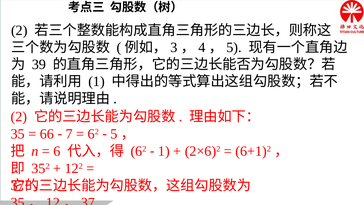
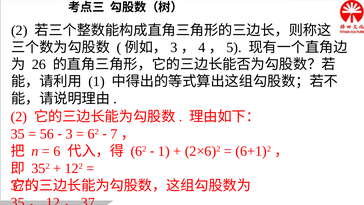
39: 39 -> 26 (39, 64)
66: 66 -> 56 (47, 134)
7: 7 -> 3 (69, 134)
5: 5 -> 7 (114, 134)
